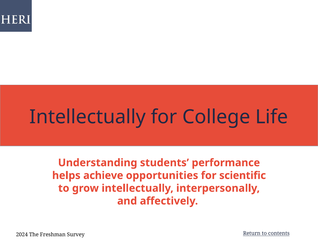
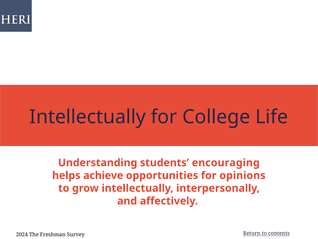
performance: performance -> encouraging (226, 162)
scientific: scientific -> opinions (242, 175)
